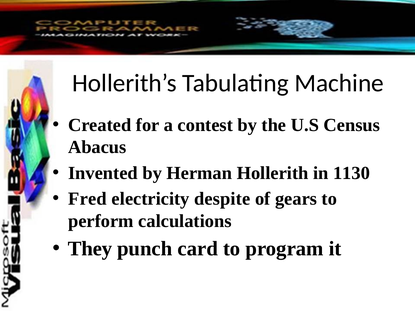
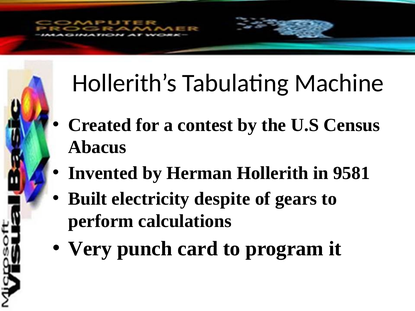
1130: 1130 -> 9581 (351, 173)
Fred: Fred -> Built (88, 199)
They: They -> Very (90, 249)
